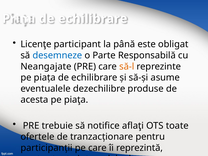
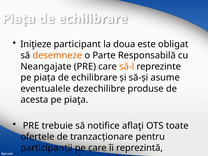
Primi: Primi -> Piaţă (19, 19)
Licenţe: Licenţe -> Iniţieze (36, 44)
până: până -> doua (124, 44)
desemneze colour: blue -> orange (57, 55)
